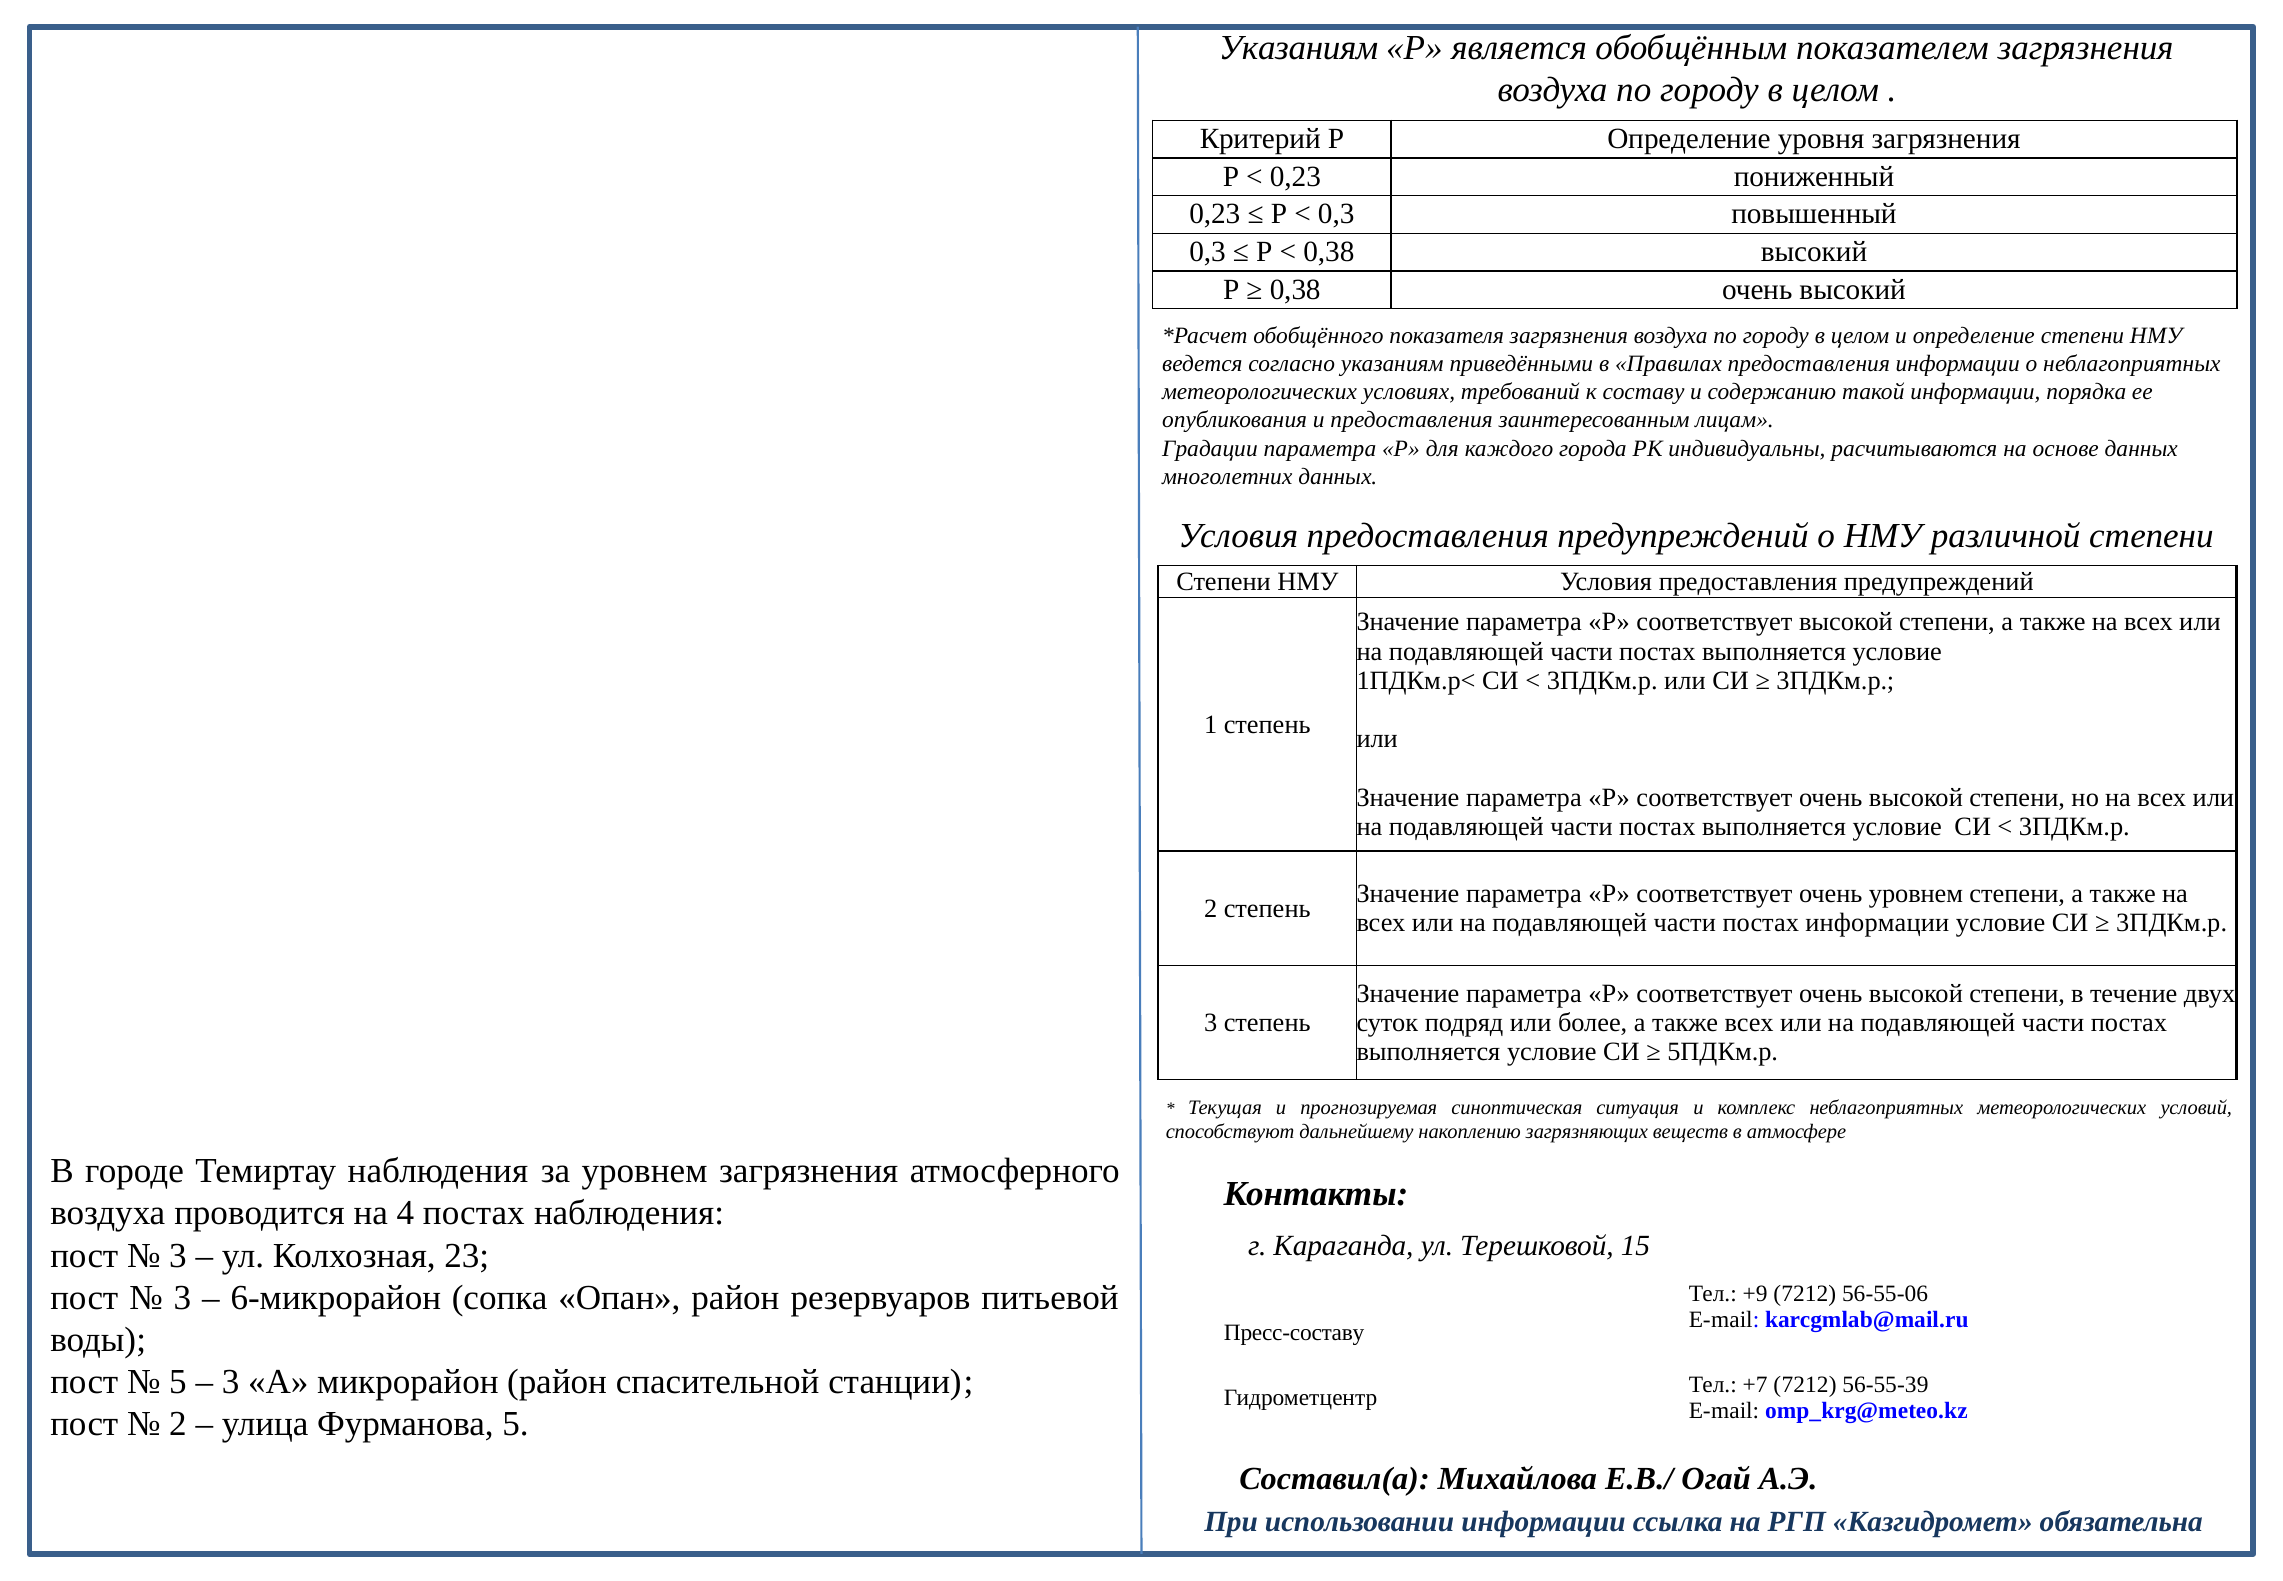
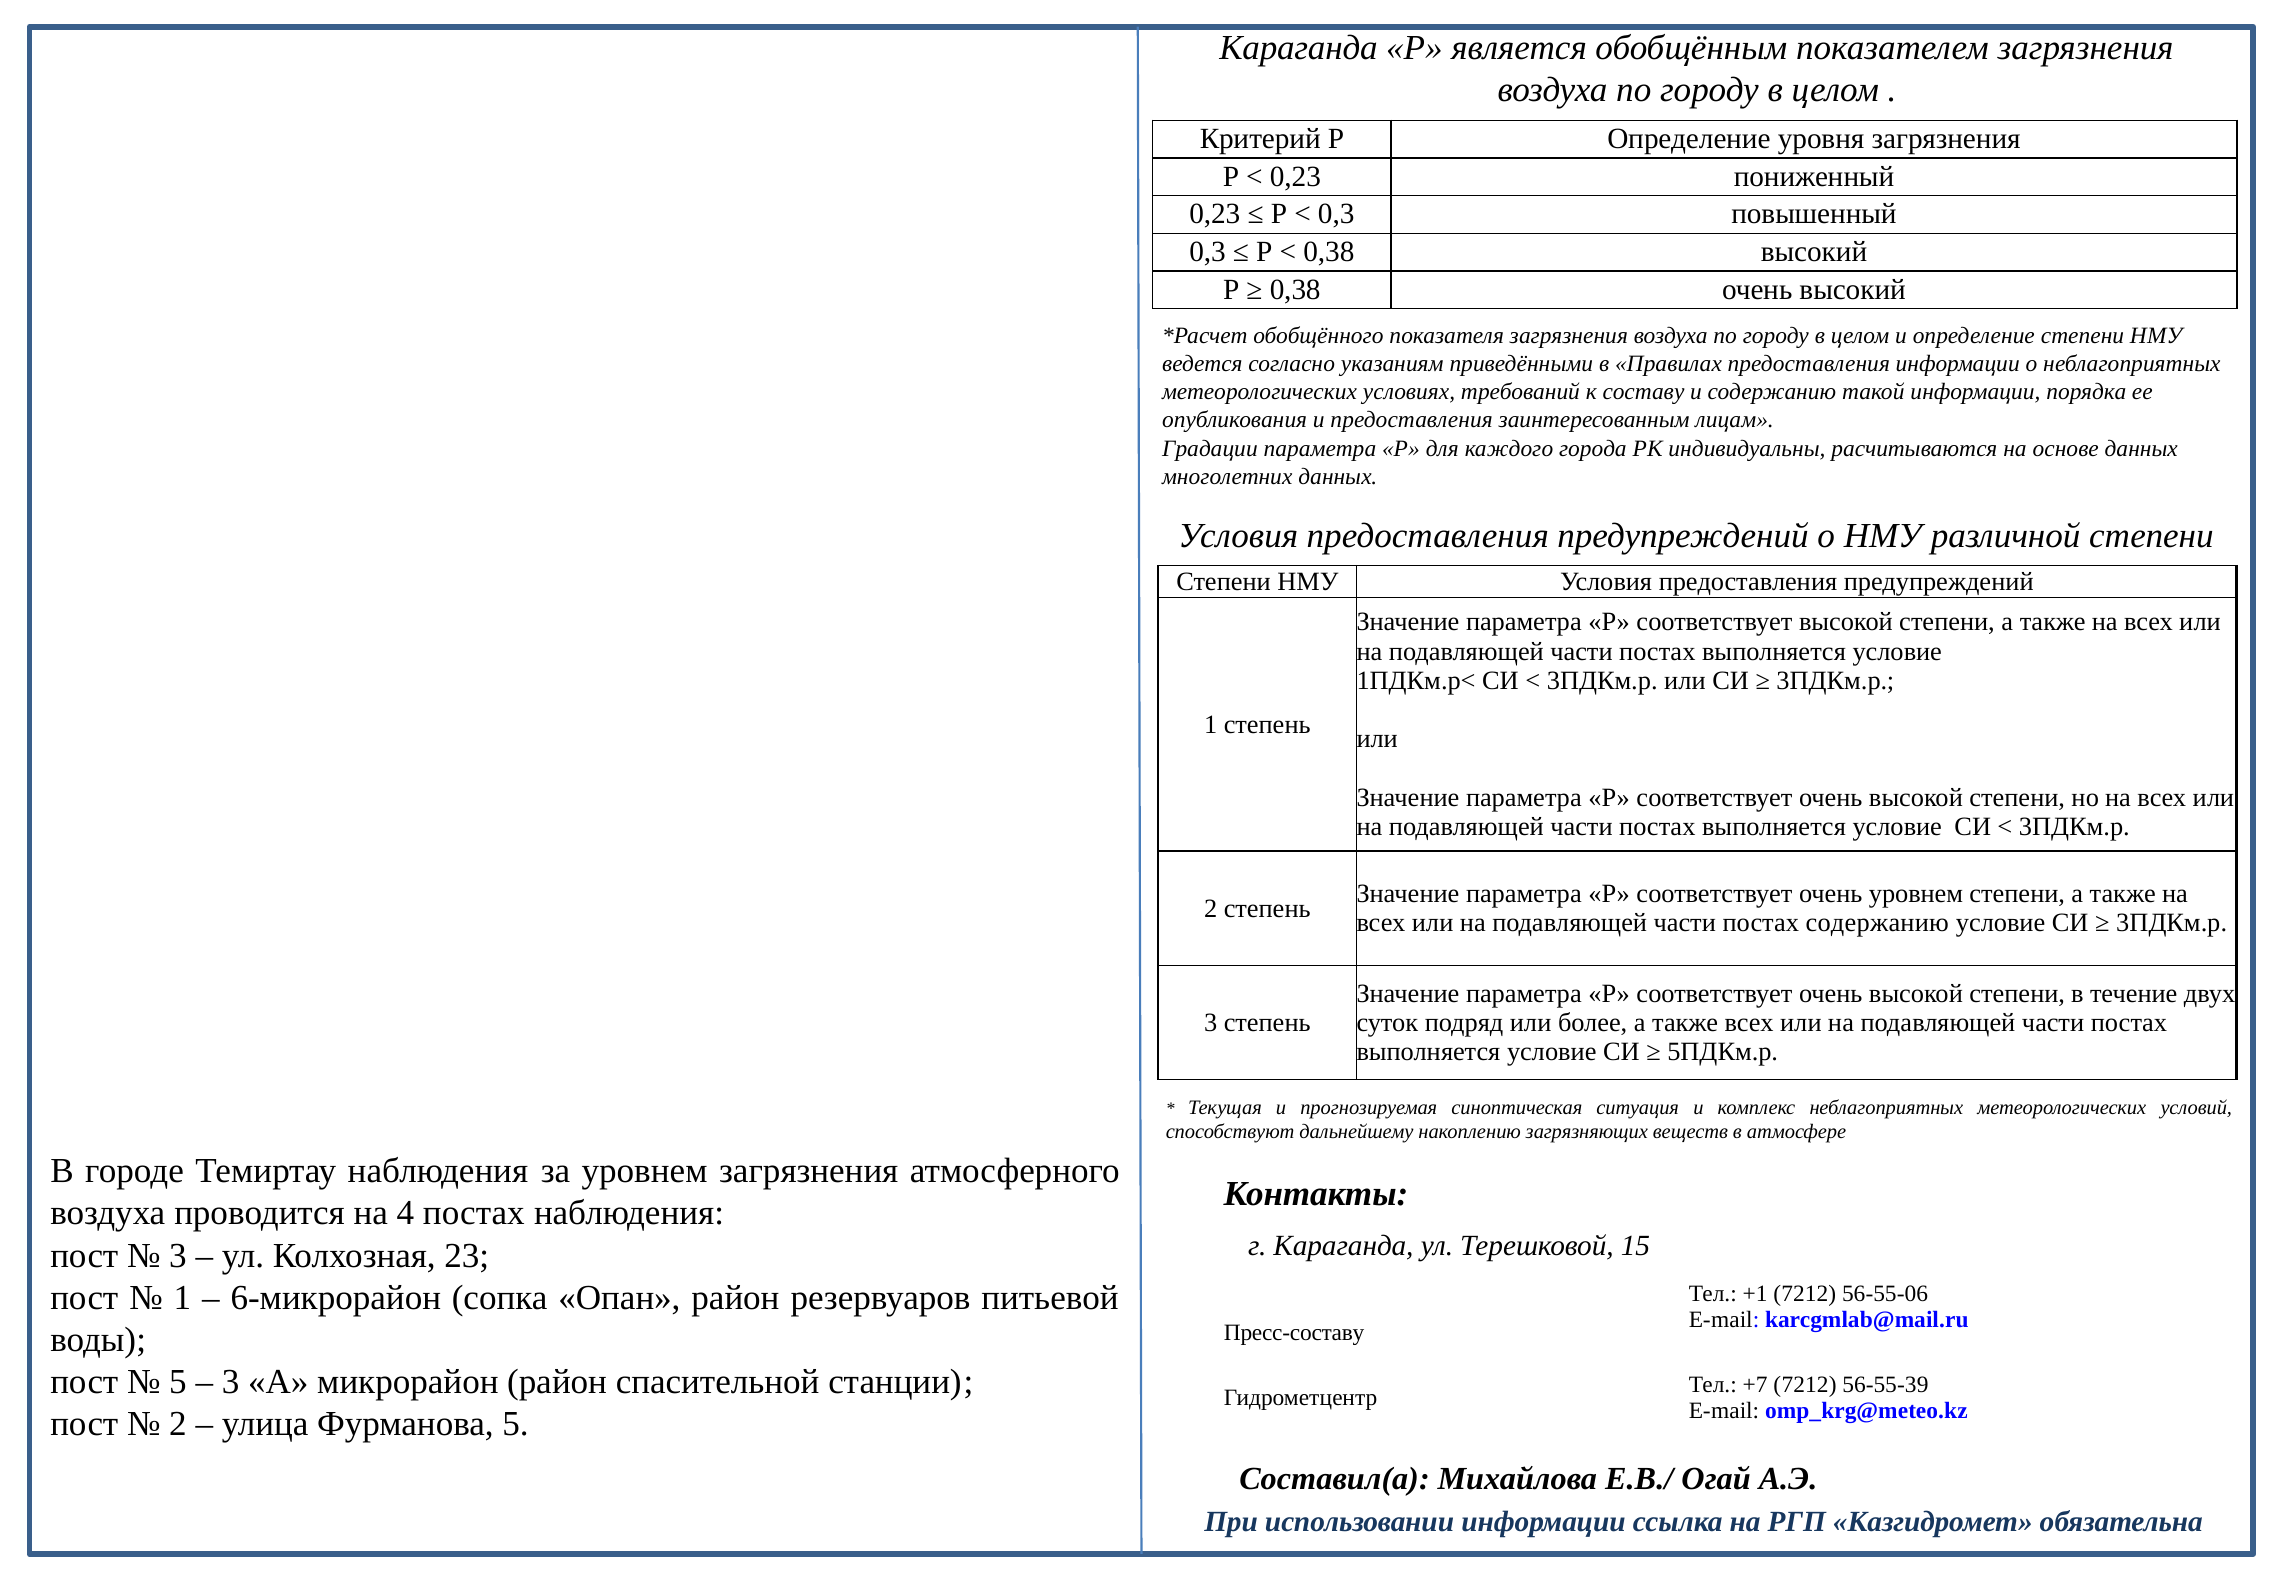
Указаниям: Указаниям -> Караганда (1298, 48)
постах информации: информации -> содержанию (1877, 923)
3: 3 -> 1 (182, 1297)
+9: +9 -> +1 (1755, 1293)
